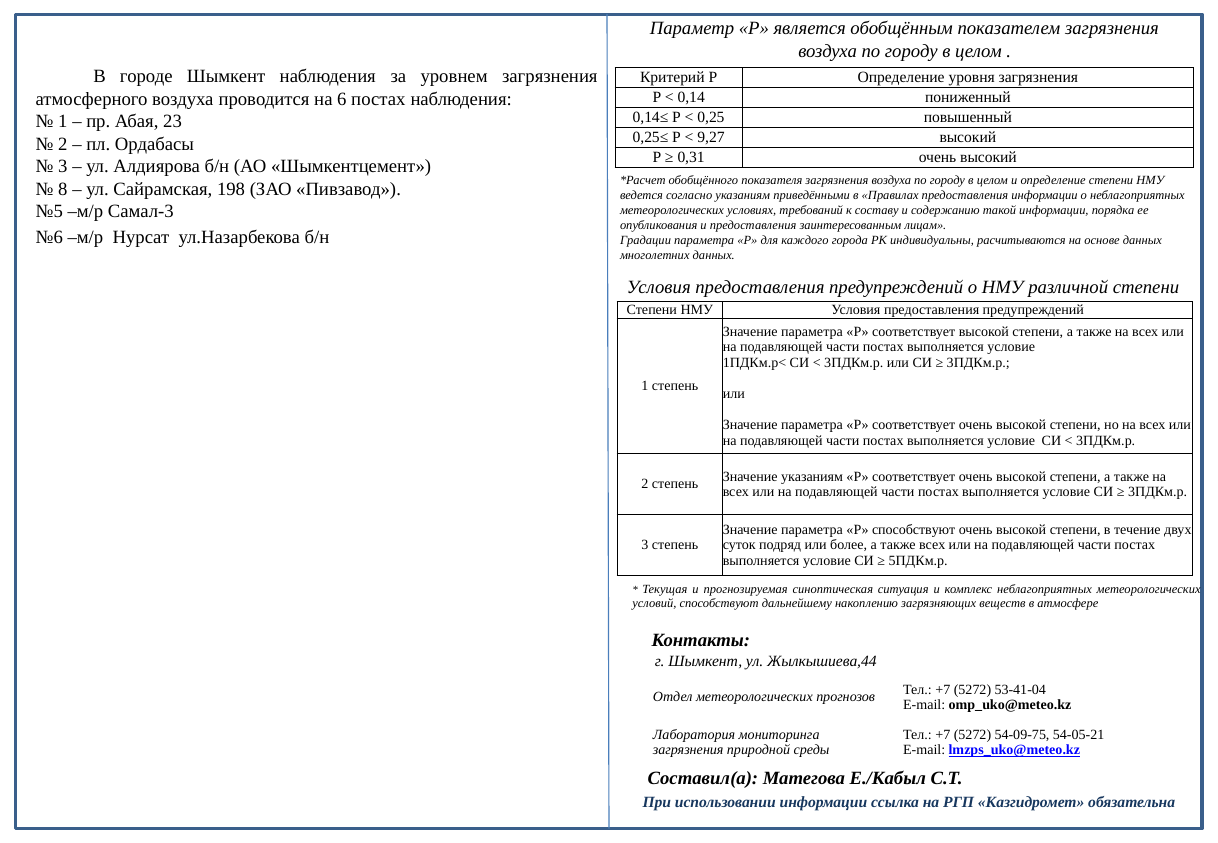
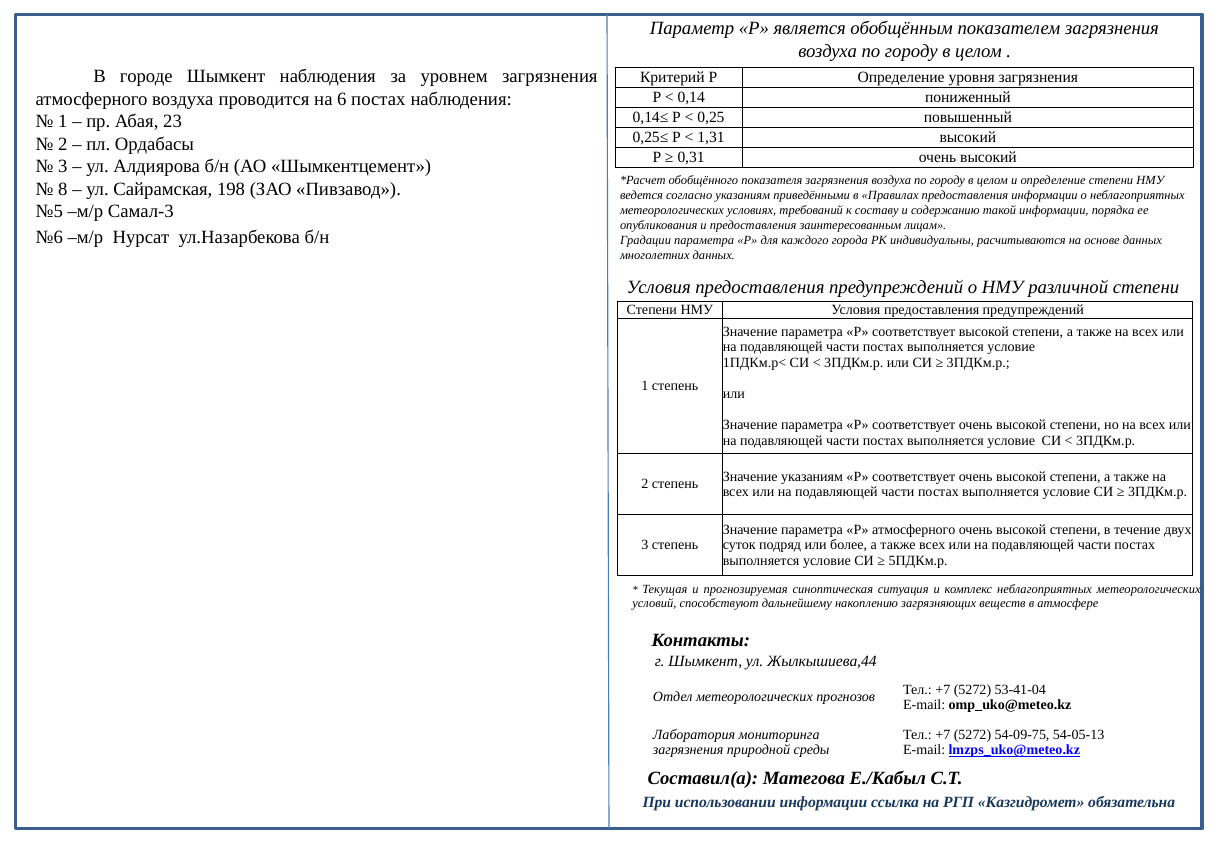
9,27: 9,27 -> 1,31 (711, 138)
Р способствуют: способствуют -> атмосферного (914, 530)
54-05-21: 54-05-21 -> 54-05-13 (1079, 735)
